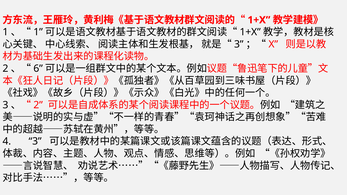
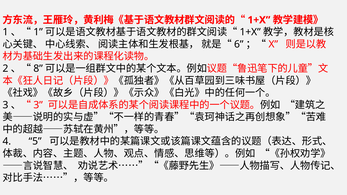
3: 3 -> 6 (239, 44)
6: 6 -> 8 (38, 69)
2: 2 -> 3 (38, 105)
4 3: 3 -> 5 (35, 142)
